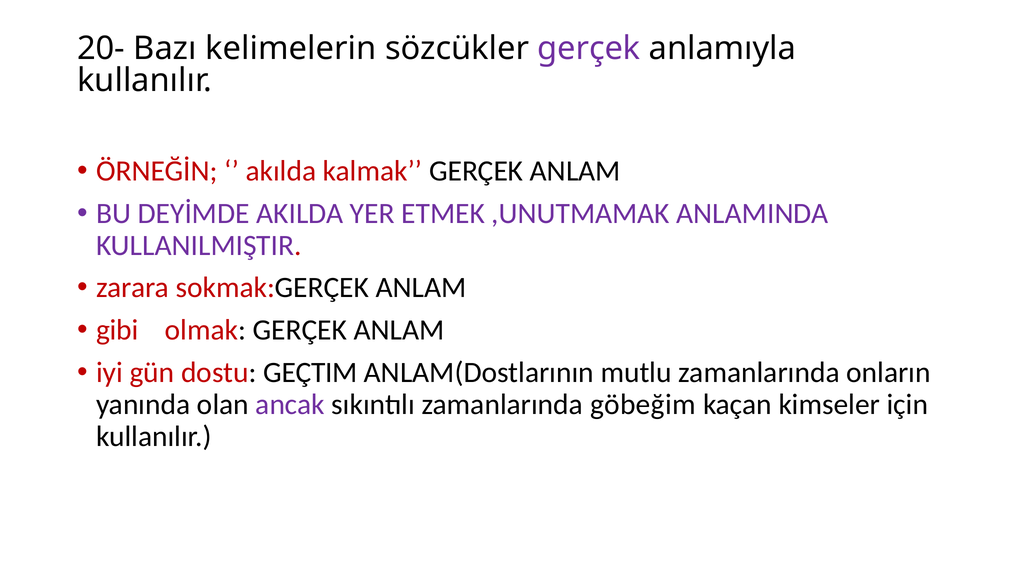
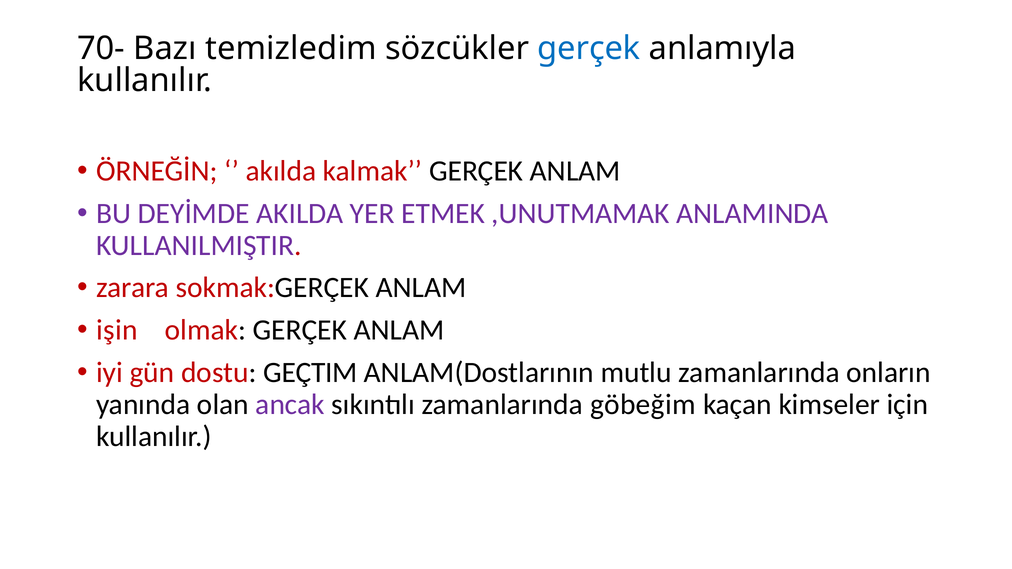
20-: 20- -> 70- (101, 49)
kelimelerin: kelimelerin -> temizledim (291, 49)
gerçek colour: purple -> blue (589, 49)
gibi: gibi -> işin (117, 330)
